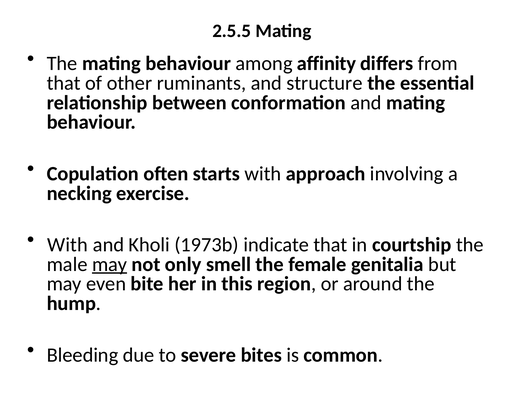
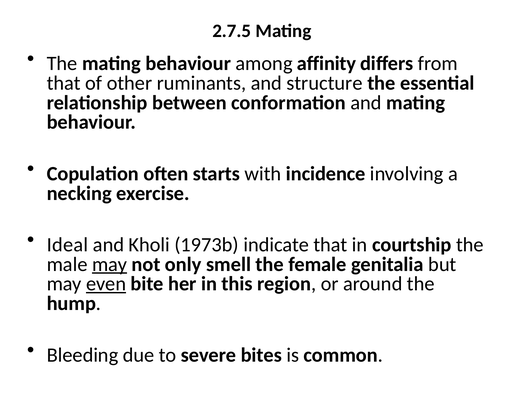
2.5.5: 2.5.5 -> 2.7.5 (232, 31)
approach: approach -> incidence (326, 174)
With: With -> Ideal (67, 245)
even underline: none -> present (106, 284)
